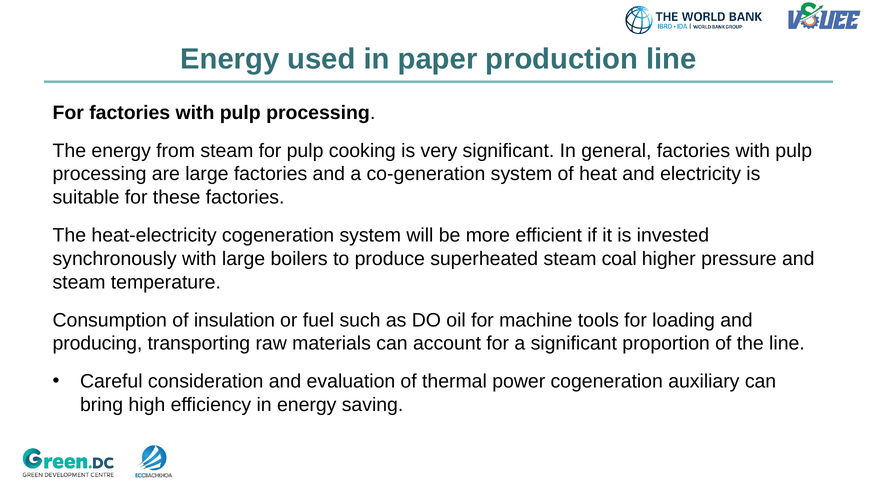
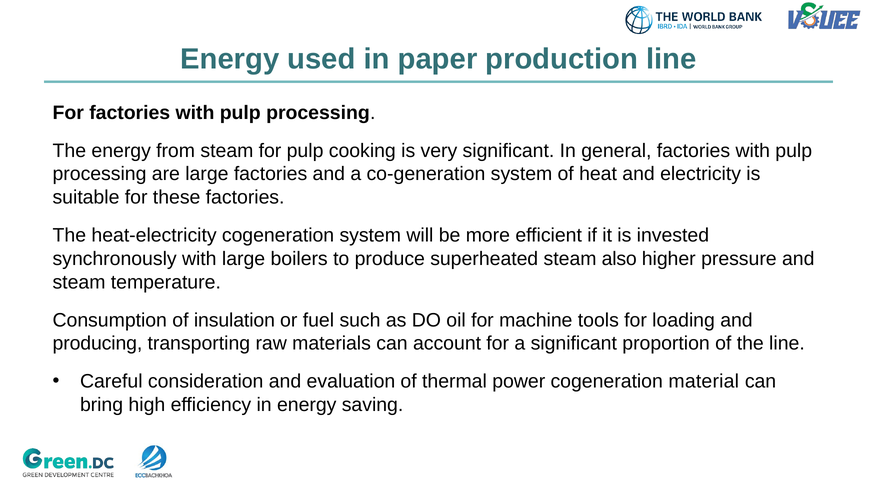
coal: coal -> also (619, 259)
auxiliary: auxiliary -> material (704, 382)
